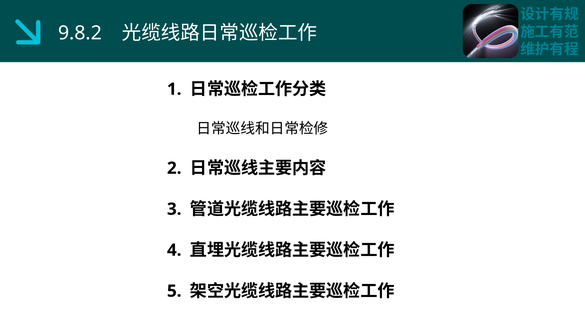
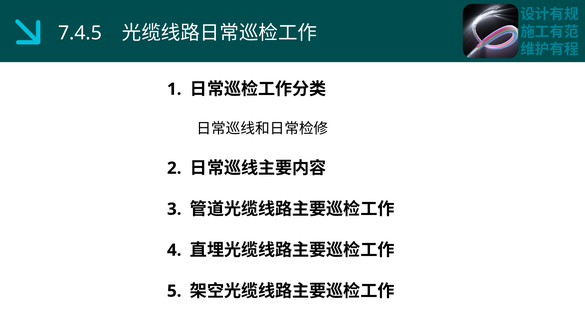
9.8.2: 9.8.2 -> 7.4.5 (80, 33)
